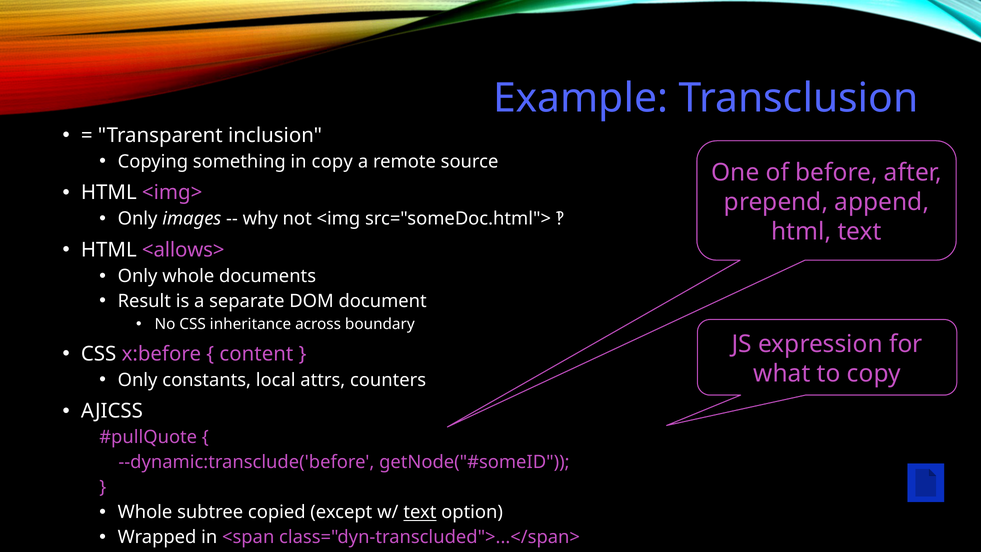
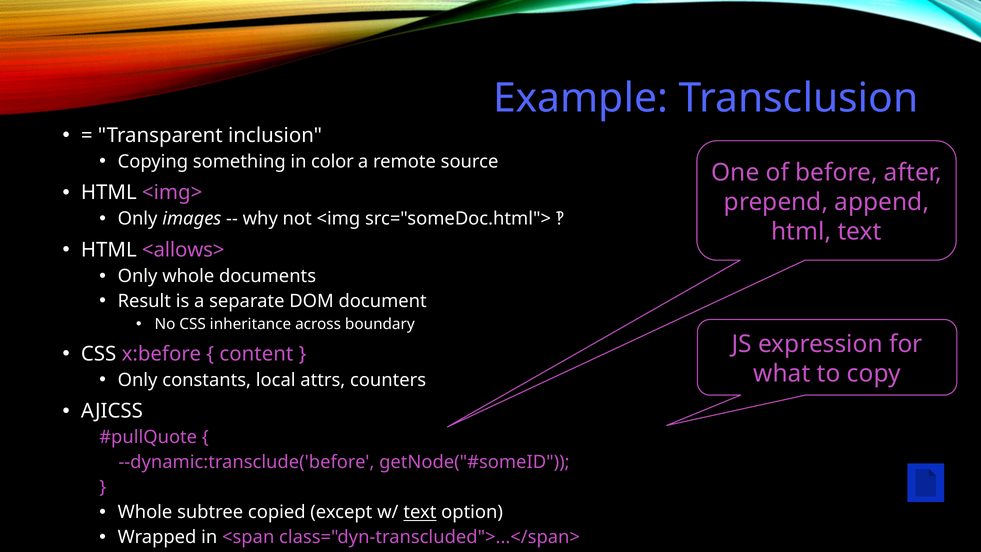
in copy: copy -> color (332, 161)
